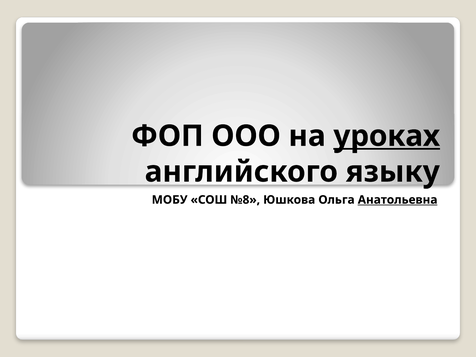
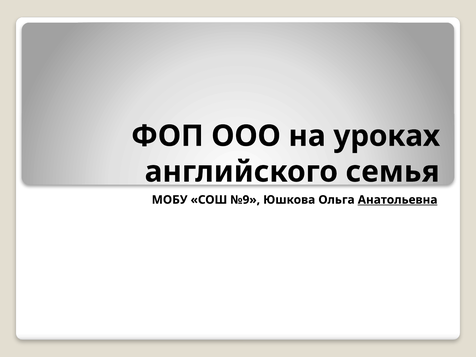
уроках underline: present -> none (387, 136)
языку: языку -> семья (393, 172)
№8: №8 -> №9 (245, 200)
